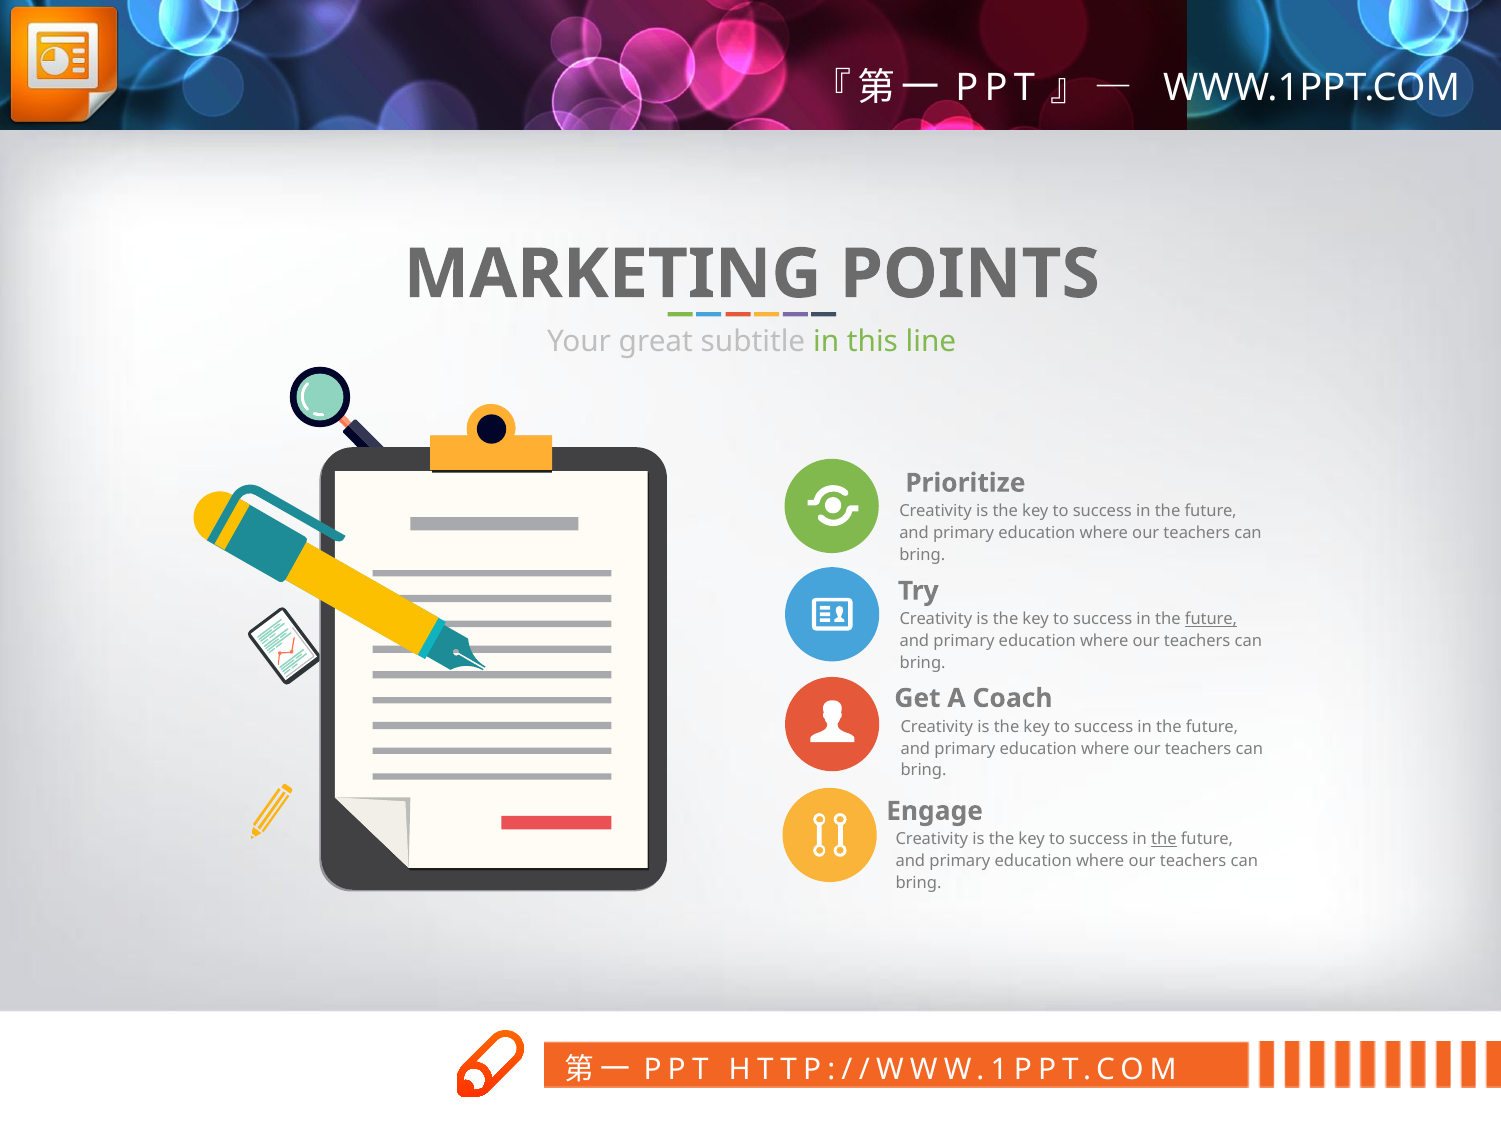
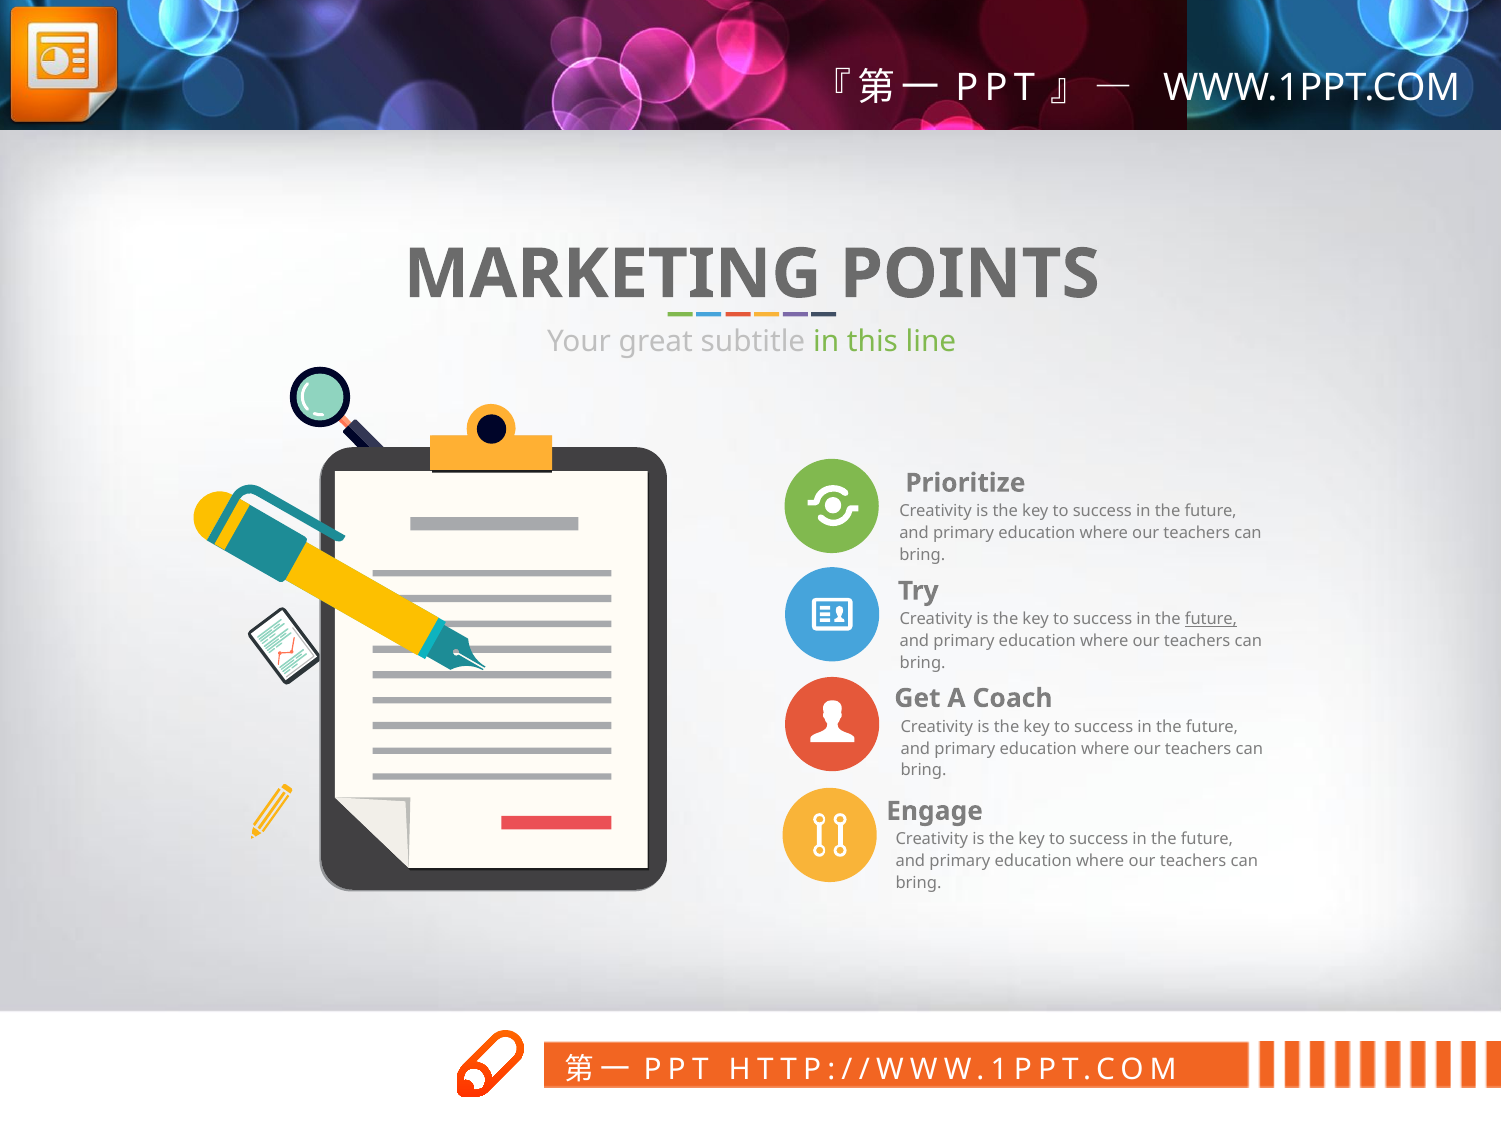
the underline: present -> none (1164, 839)
